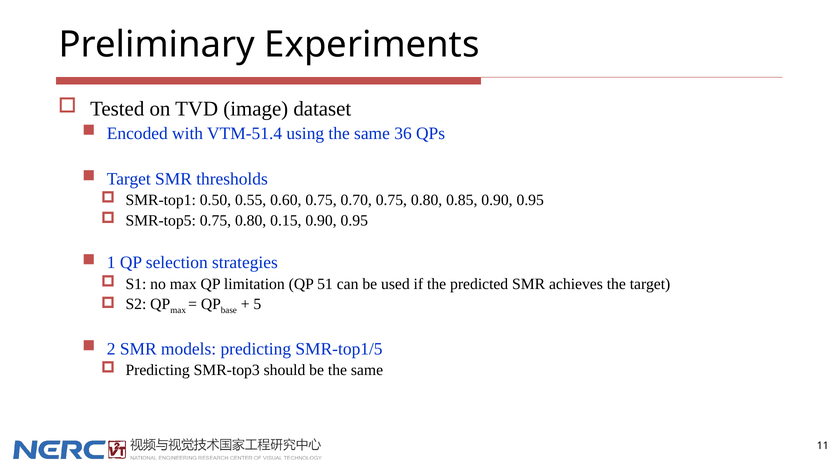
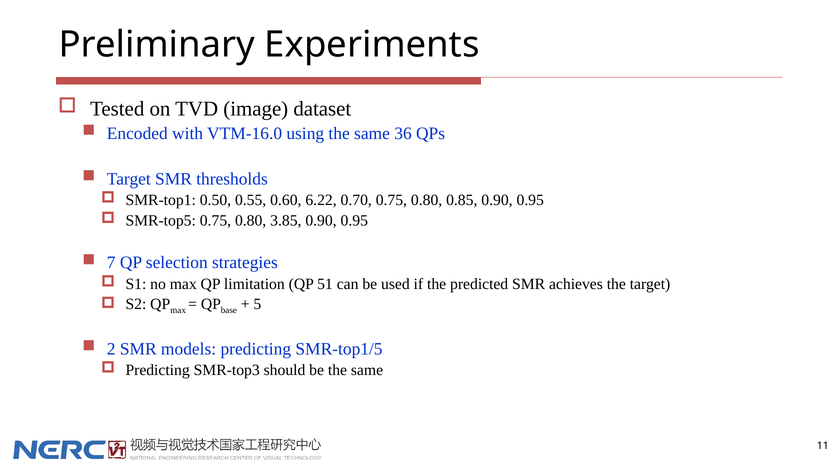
VTM-51.4: VTM-51.4 -> VTM-16.0 (245, 133)
0.60 0.75: 0.75 -> 6.22 (321, 200)
0.15: 0.15 -> 3.85 (286, 220)
1: 1 -> 7 (111, 262)
